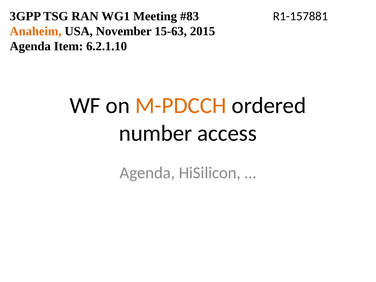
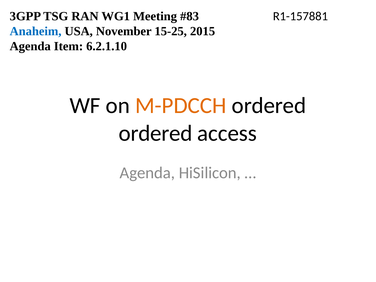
Anaheim colour: orange -> blue (36, 31)
15-63: 15-63 -> 15-25 (171, 31)
number: number -> ordered (155, 133)
